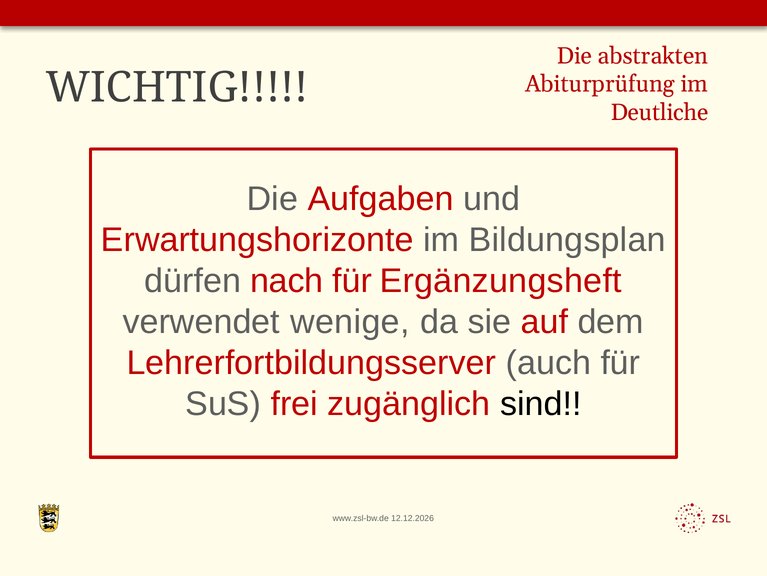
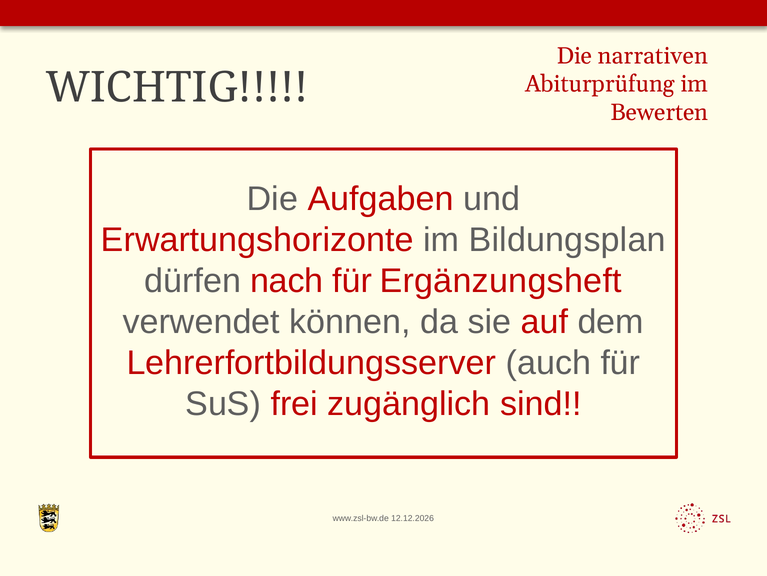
abstrakten: abstrakten -> narrativen (653, 56)
Deutliche: Deutliche -> Bewerten (659, 112)
wenige: wenige -> können (350, 322)
sind colour: black -> red (541, 404)
